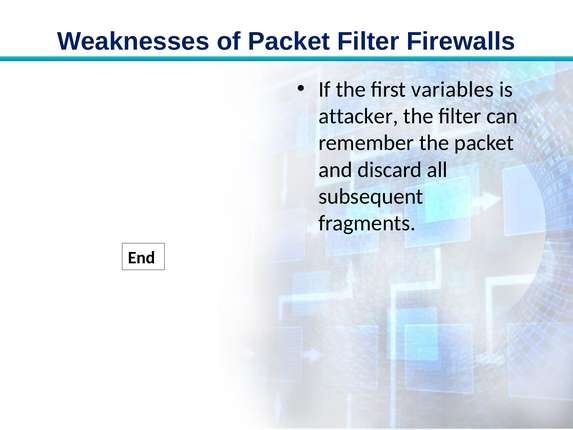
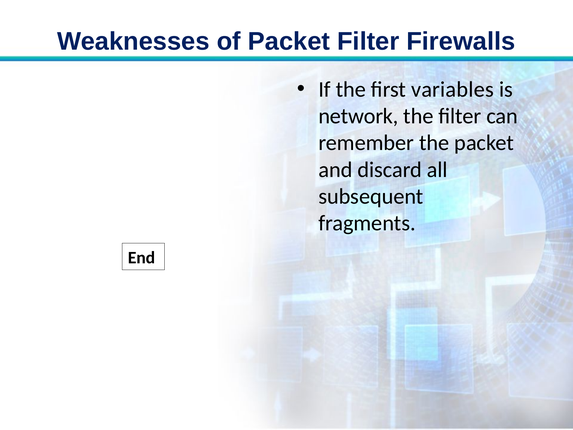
attacker: attacker -> network (358, 116)
